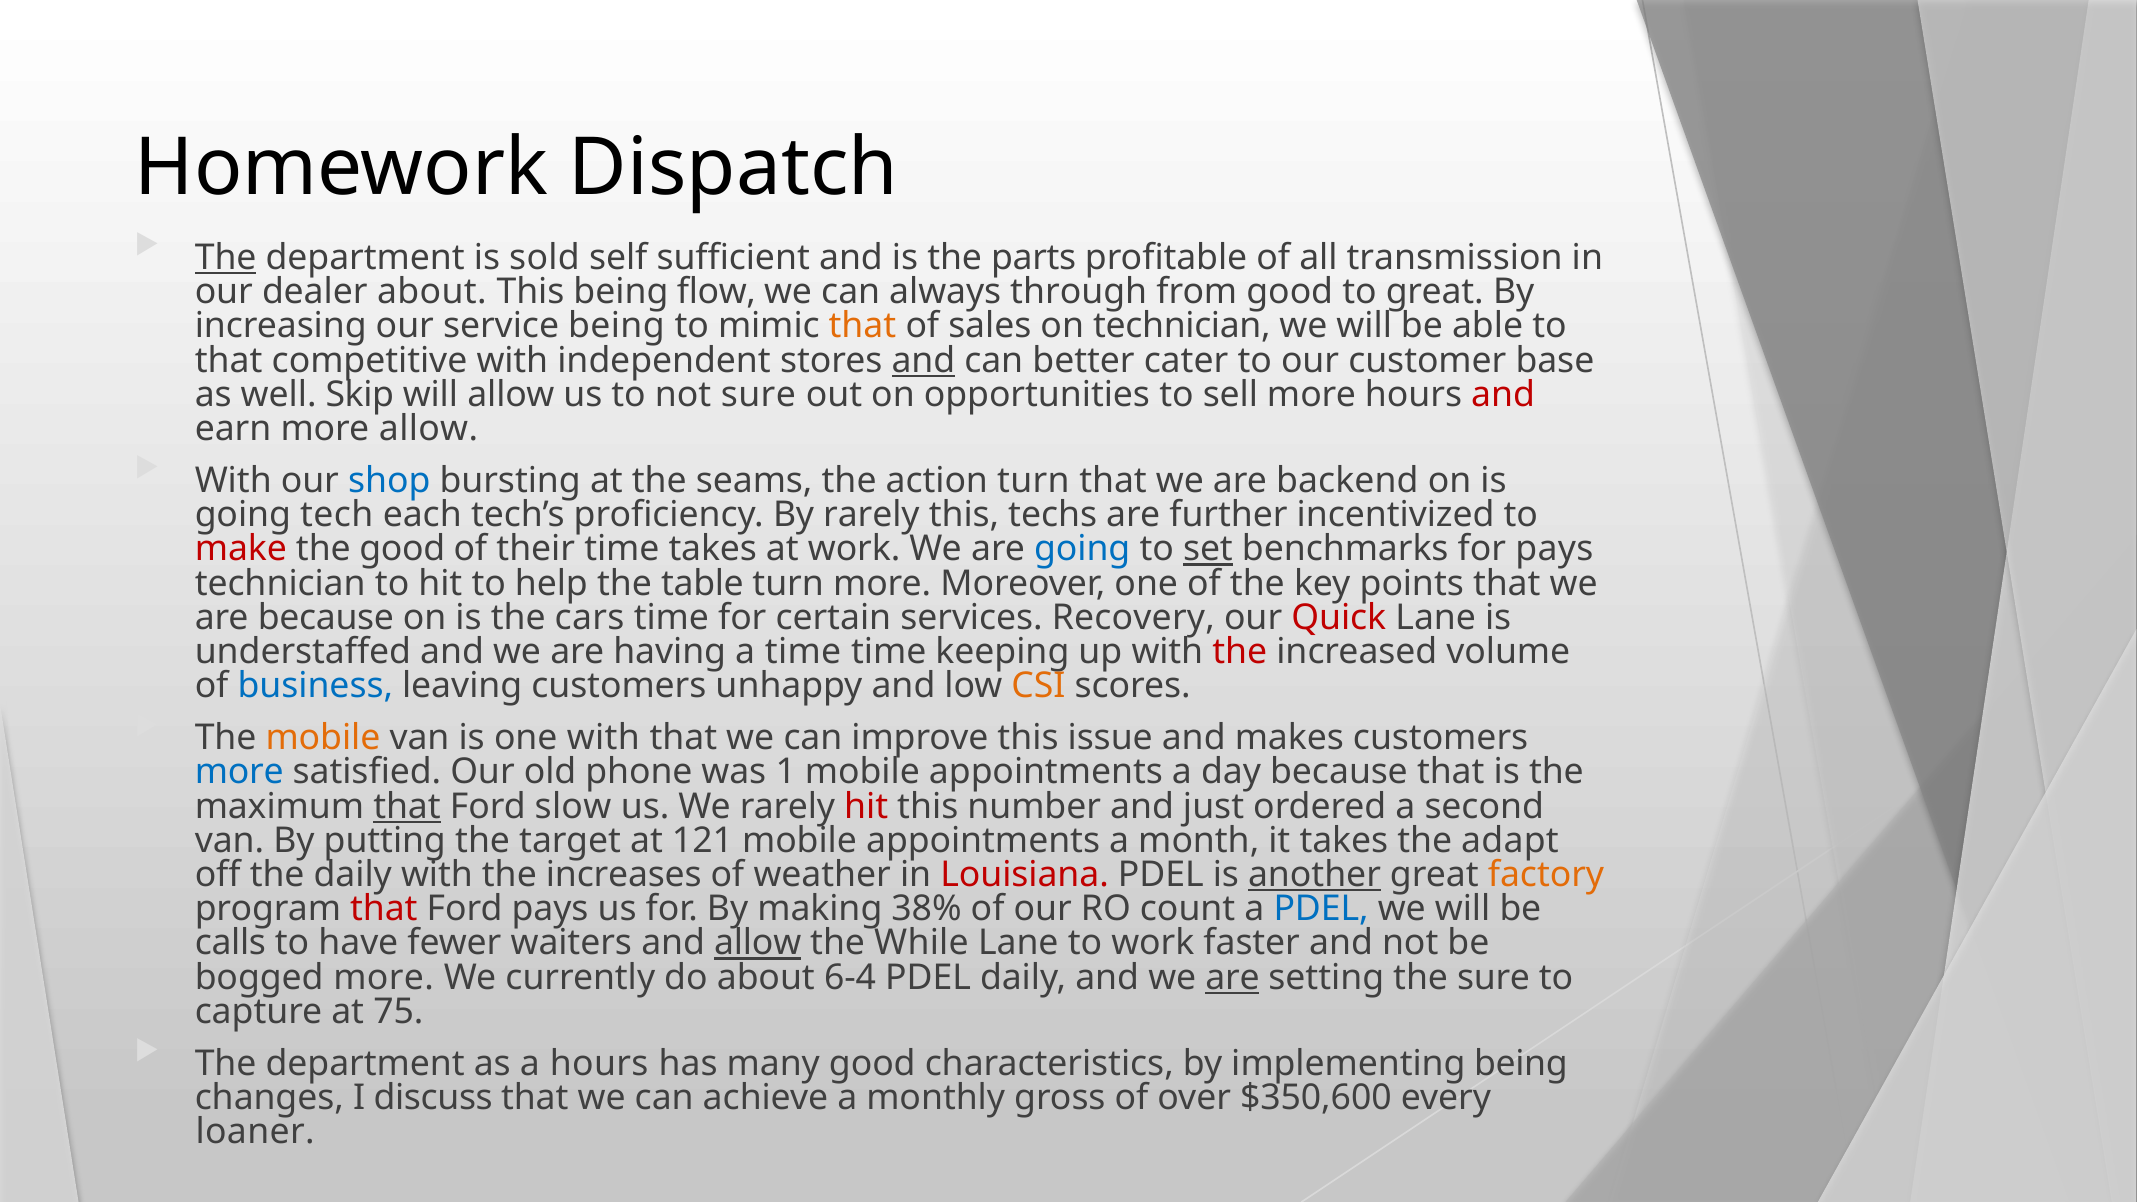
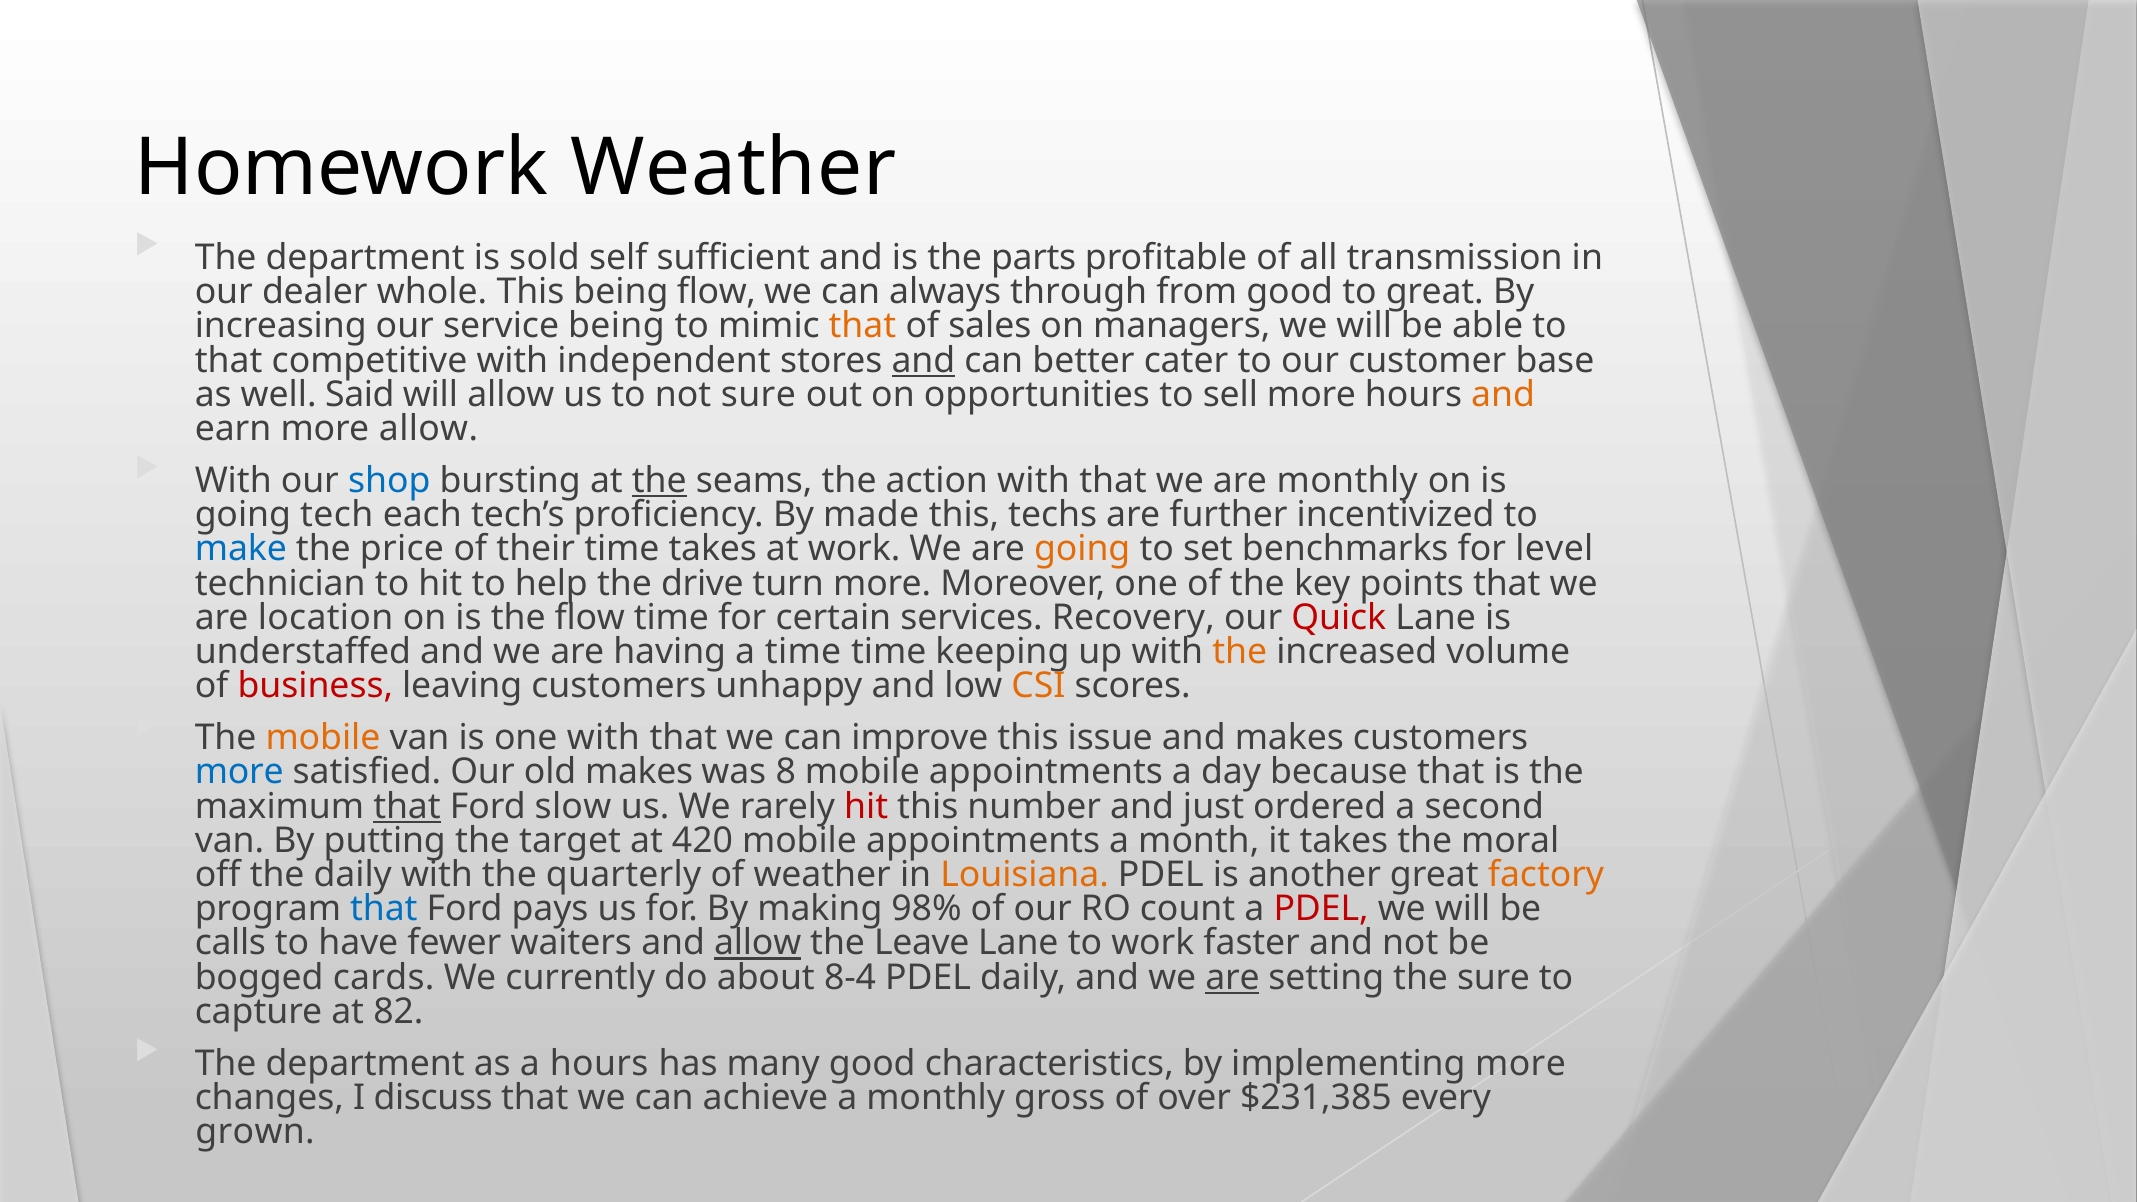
Homework Dispatch: Dispatch -> Weather (733, 169)
The underline: present -> none (226, 258)
dealer about: about -> whole (432, 292)
on technician: technician -> managers (1182, 326)
Skip: Skip -> Said (360, 395)
and colour: red -> orange (1503, 395)
the underline: none -> present (659, 481)
action turn: turn -> with (1033, 481)
are backend: backend -> monthly (1347, 481)
By rarely: rarely -> made (871, 515)
make colour: red -> blue (241, 549)
the good: good -> price (402, 549)
going colour: blue -> orange (1082, 549)
set underline: present -> none (1208, 549)
for pays: pays -> level (1554, 549)
table: table -> drive (702, 583)
are because: because -> location (326, 618)
the cars: cars -> flow (590, 618)
the colour: red -> orange (1240, 652)
business colour: blue -> red (315, 686)
old phone: phone -> makes (639, 772)
1: 1 -> 8 (786, 772)
121: 121 -> 420 (702, 841)
adapt: adapt -> moral (1510, 841)
increases: increases -> quarterly (624, 875)
Louisiana colour: red -> orange (1025, 875)
another underline: present -> none (1314, 875)
that colour: red -> blue (384, 909)
38%: 38% -> 98% (927, 909)
PDEL colour: blue -> red (1321, 909)
While: While -> Leave (922, 943)
bogged more: more -> cards (384, 977)
6-4: 6-4 -> 8-4 (850, 977)
75: 75 -> 82 (398, 1012)
implementing being: being -> more (1521, 1064)
$350,600: $350,600 -> $231,385 (1316, 1098)
loaner: loaner -> grown (255, 1132)
